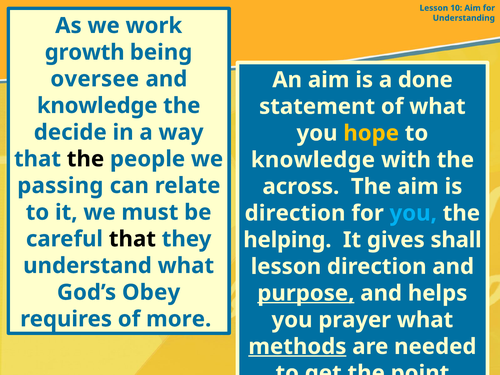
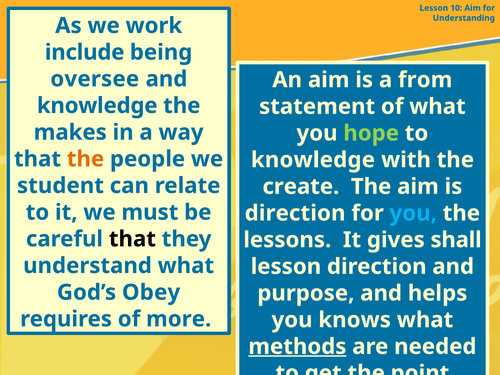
growth: growth -> include (85, 52)
done: done -> from (425, 80)
decide: decide -> makes (70, 132)
hope colour: yellow -> light green (371, 133)
the colour: black -> orange (85, 159)
passing: passing -> student (60, 186)
across: across -> create (301, 187)
helping: helping -> lessons (287, 240)
purpose underline: present -> none (306, 293)
prayer: prayer -> knows (355, 320)
